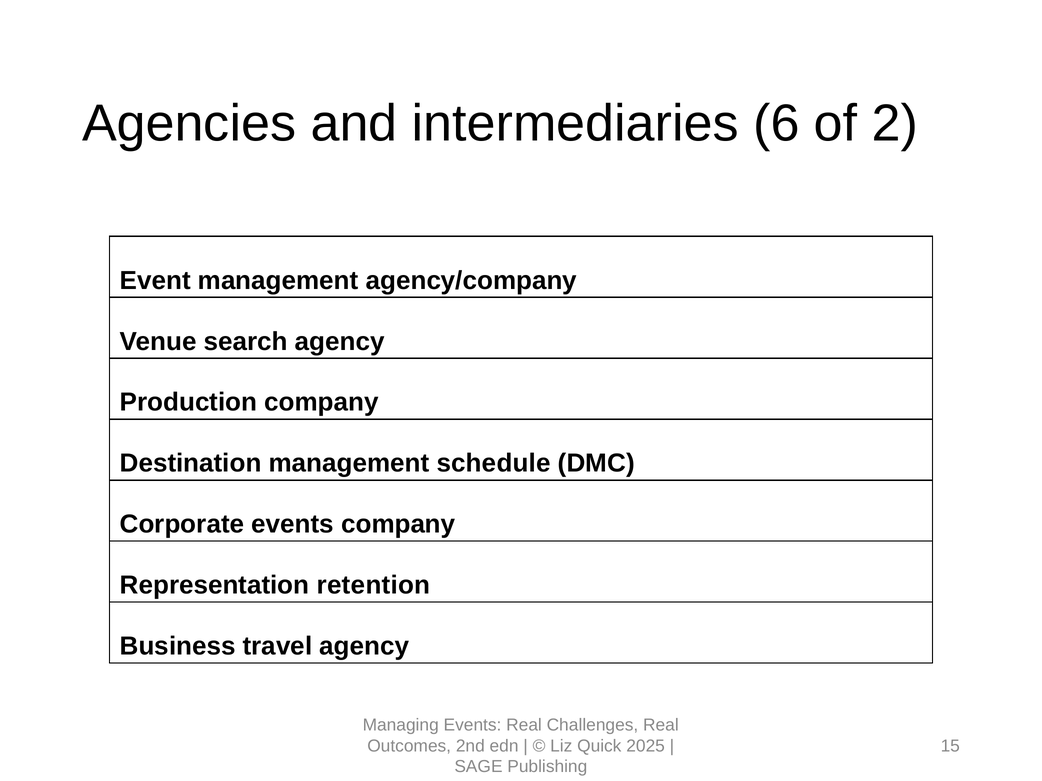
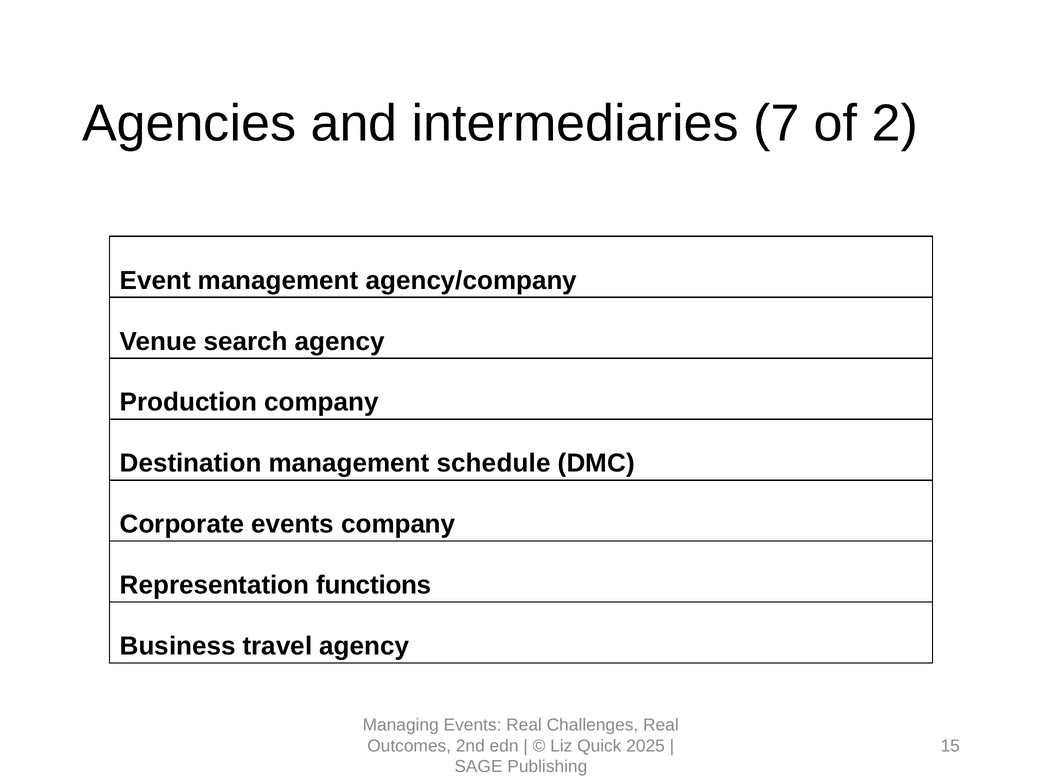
6: 6 -> 7 (776, 124)
retention: retention -> functions (374, 586)
